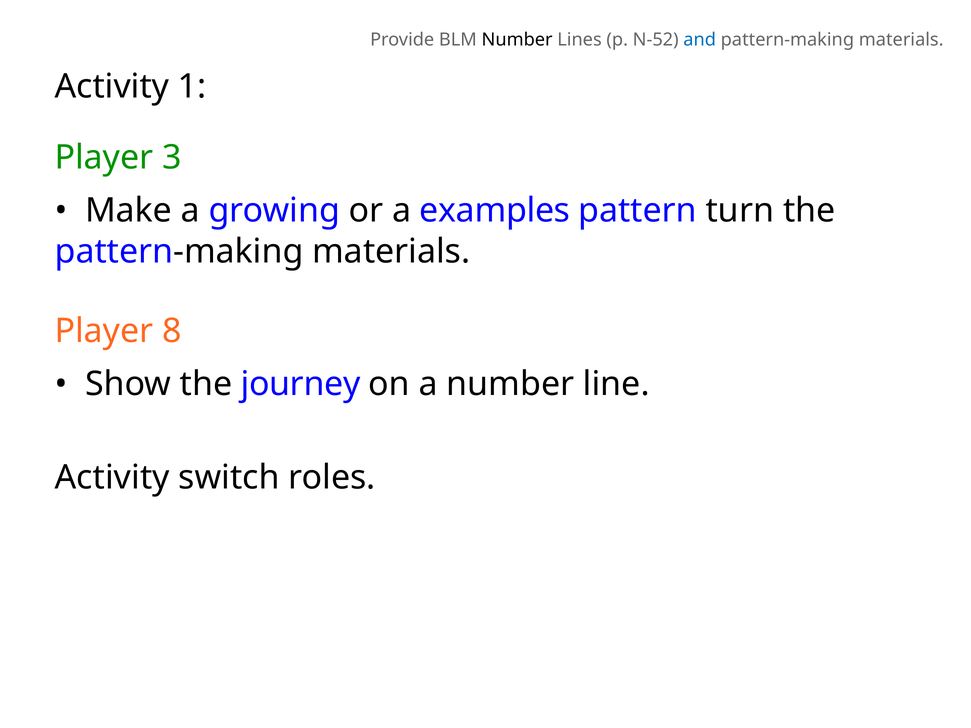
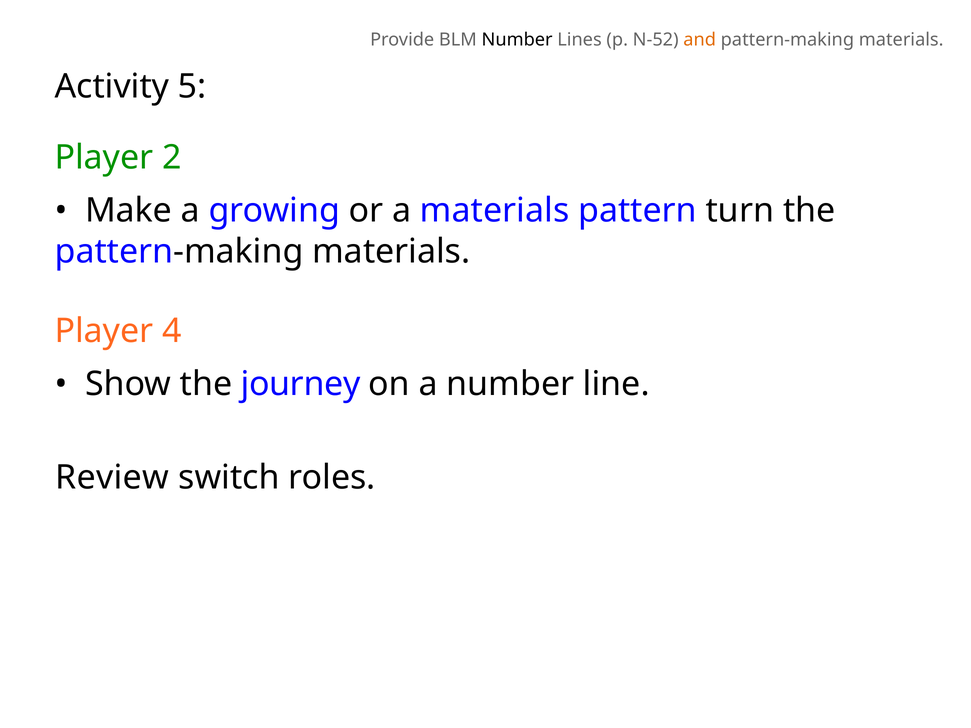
and colour: blue -> orange (700, 40)
1: 1 -> 5 (192, 87)
3: 3 -> 2 (172, 158)
a examples: examples -> materials (495, 211)
8: 8 -> 4 (172, 331)
Activity: Activity -> Review (112, 478)
